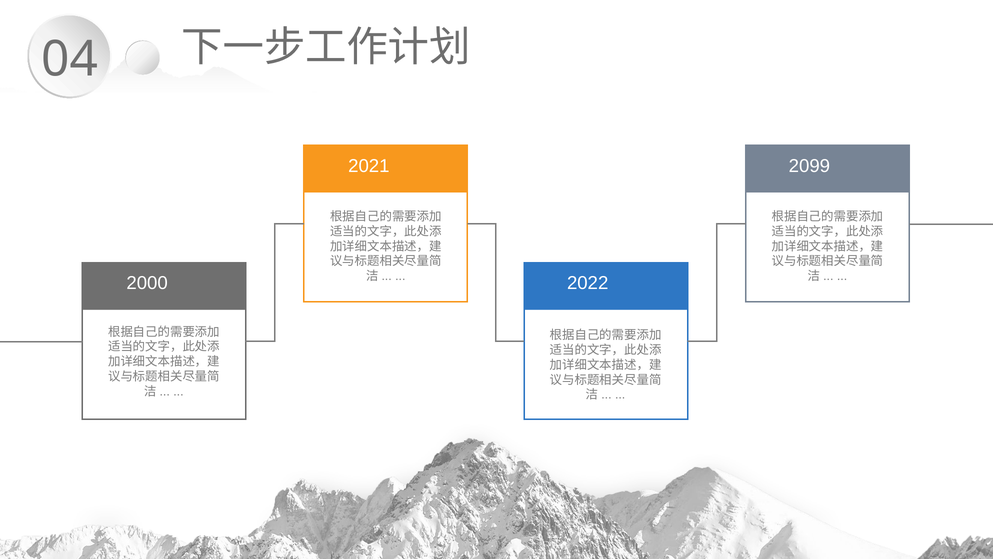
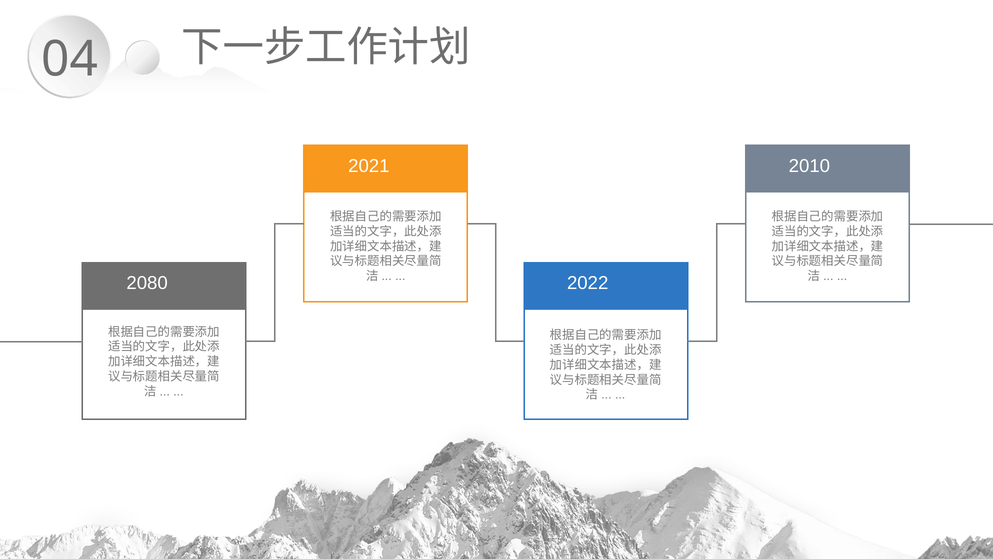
2099: 2099 -> 2010 (809, 166)
2000: 2000 -> 2080 (147, 283)
